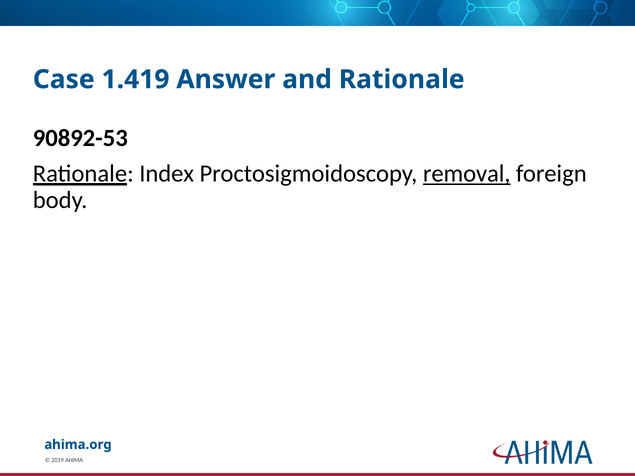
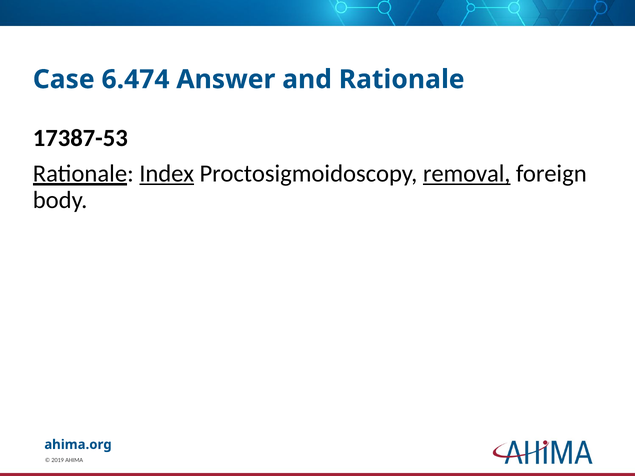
1.419: 1.419 -> 6.474 (136, 79)
90892-53: 90892-53 -> 17387-53 (80, 138)
Index underline: none -> present (167, 174)
